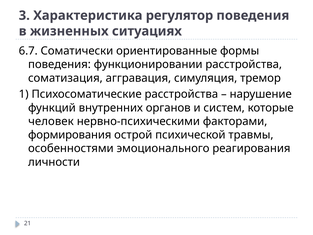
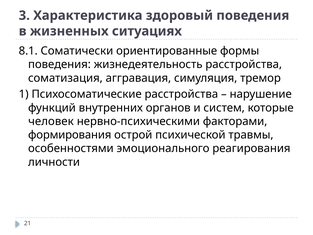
регулятор: регулятор -> здоровый (179, 15)
6.7: 6.7 -> 8.1 (28, 51)
функционировании: функционировании -> жизнедеятельность (148, 64)
